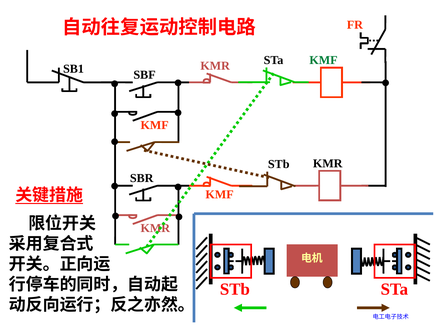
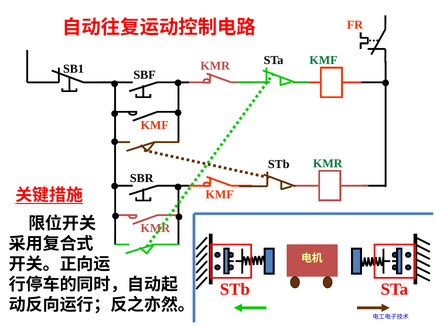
KMR colour: black -> green (328, 164)
